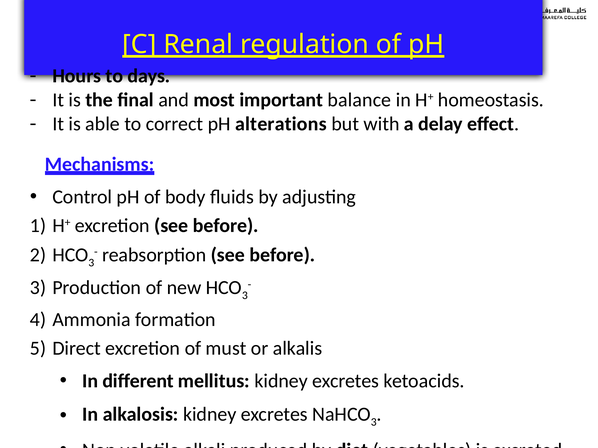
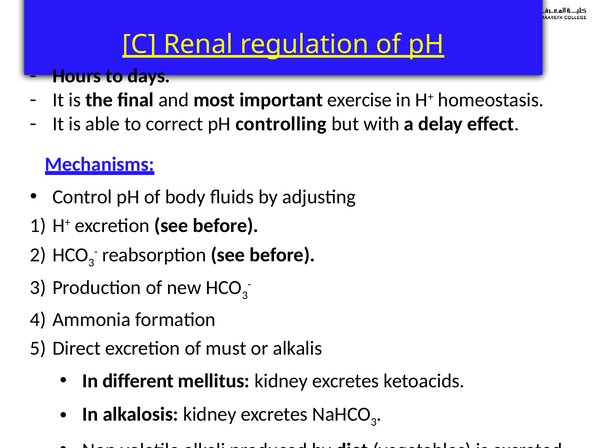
balance: balance -> exercise (359, 100)
alterations: alterations -> controlling (281, 124)
